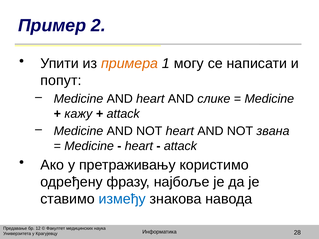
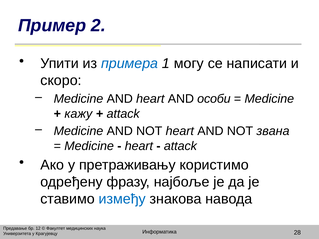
примера colour: orange -> blue (130, 64)
попут: попут -> скоро (61, 81)
слике: слике -> особи (214, 99)
